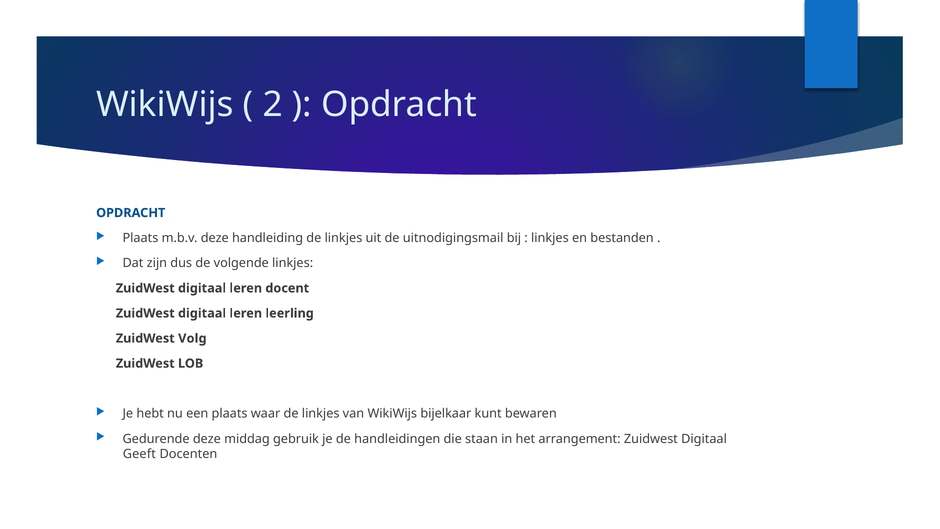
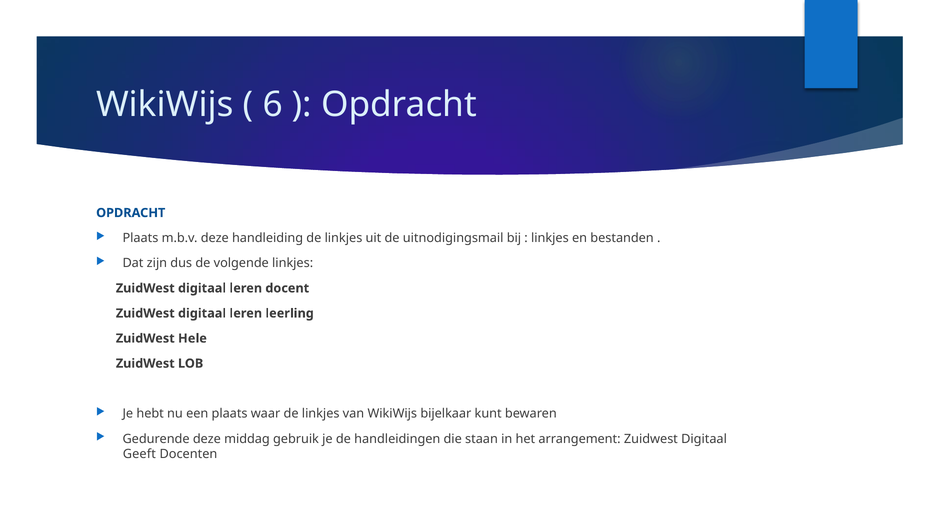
2: 2 -> 6 (273, 105)
Volg: Volg -> Hele (192, 338)
